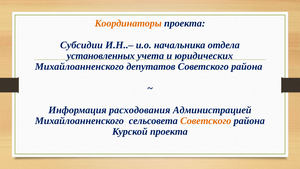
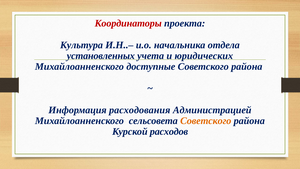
Координаторы colour: orange -> red (128, 23)
Субсидии: Субсидии -> Культура (82, 45)
депутатов: депутатов -> доступные (151, 67)
Курской проекта: проекта -> расходов (169, 131)
